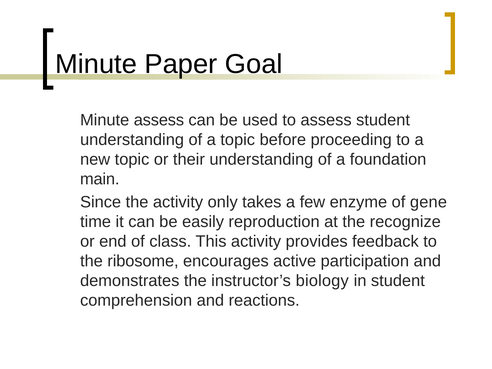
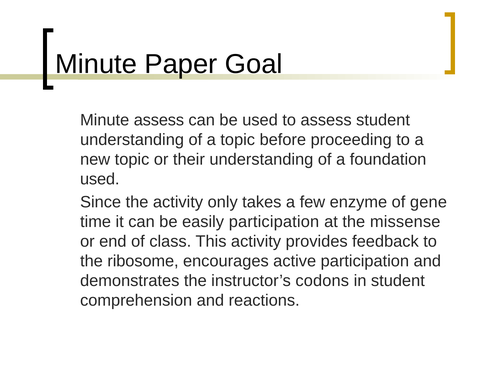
main: main -> used (100, 179)
easily reproduction: reproduction -> participation (274, 222)
recognize: recognize -> missense (405, 222)
biology: biology -> codons (322, 281)
